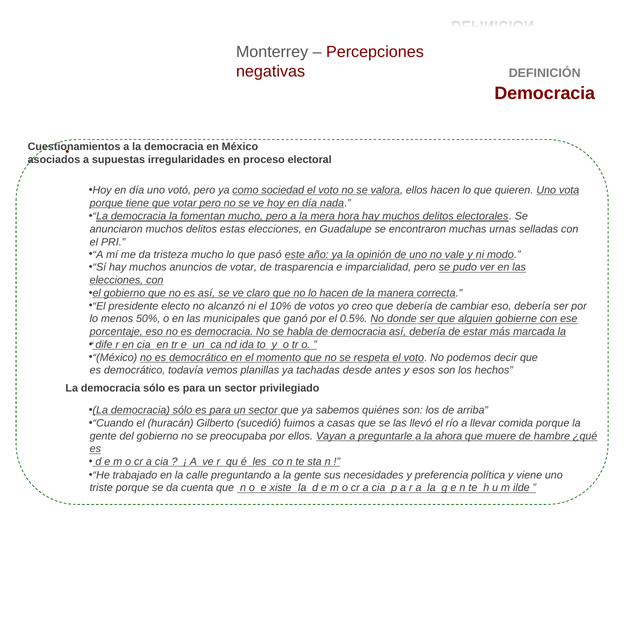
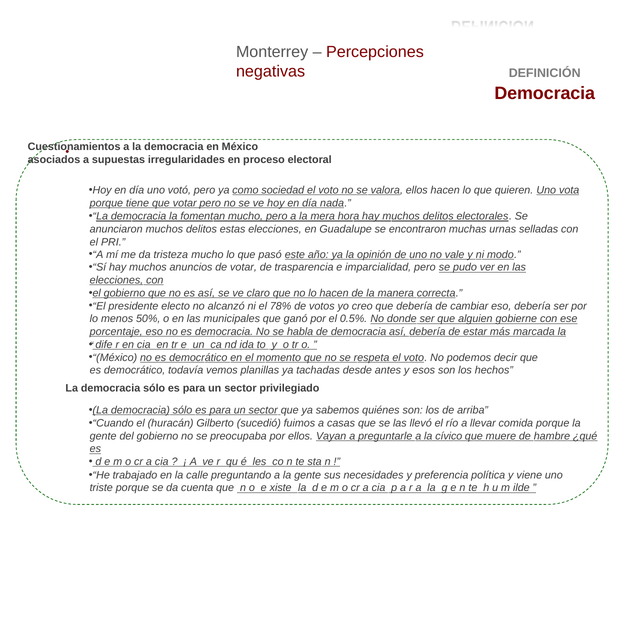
10%: 10% -> 78% (281, 306)
ahora: ahora -> cívico (449, 436)
